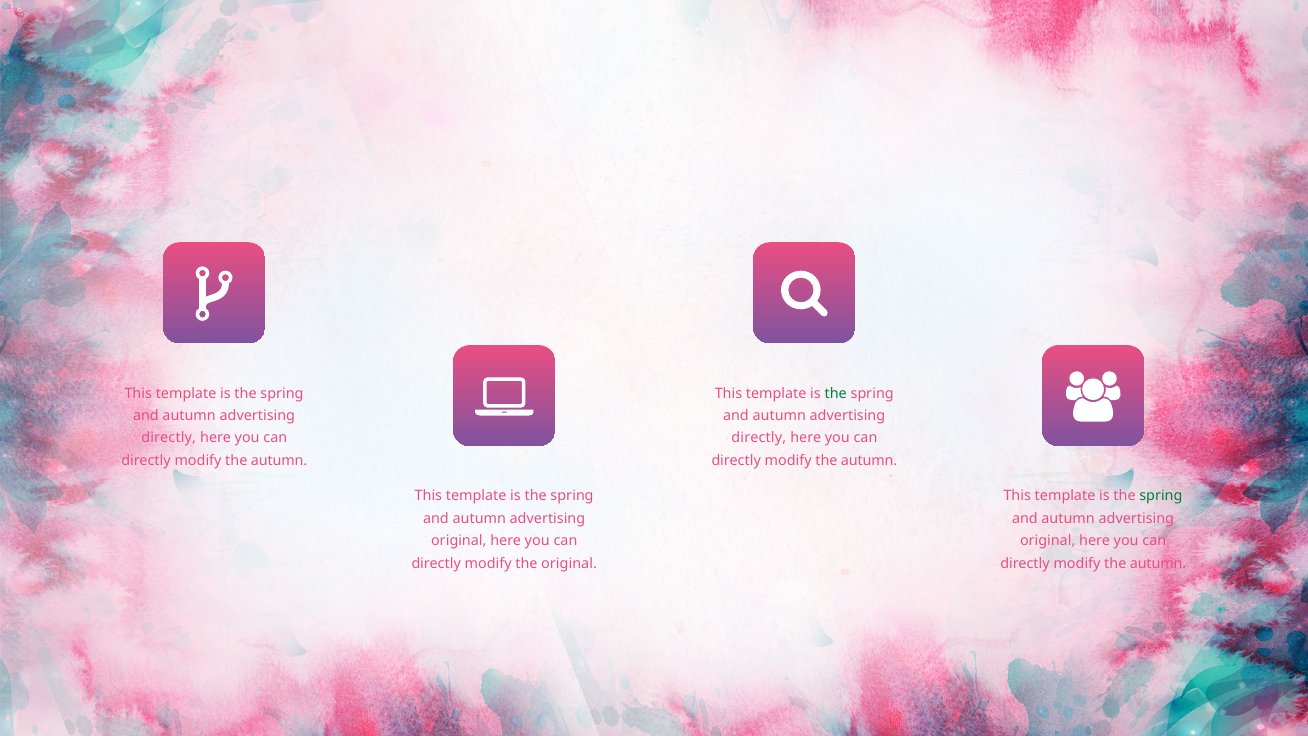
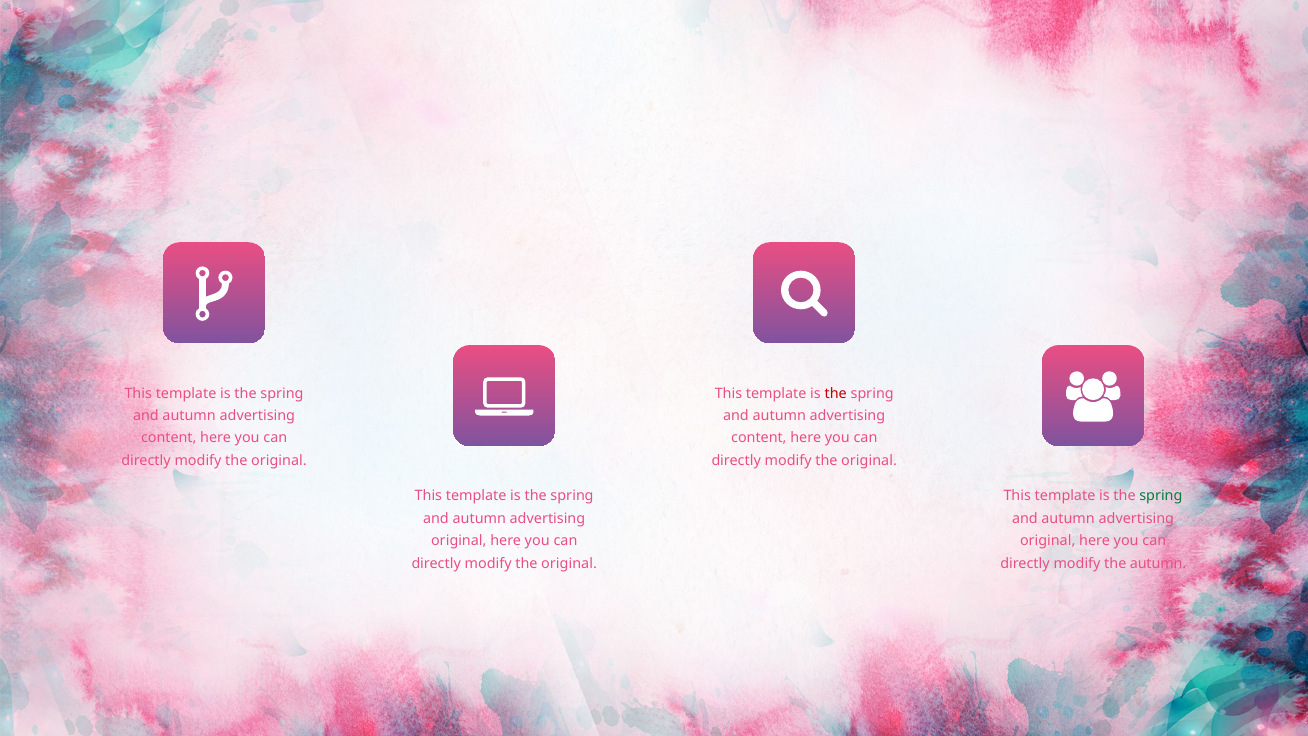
the colour: green -> red (836, 393)
directly: directly -> content (169, 438)
directly: directly -> content (759, 438)
autumn: autumn -> original (279, 460)
autumn: autumn -> original (869, 460)
